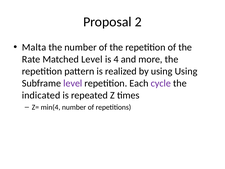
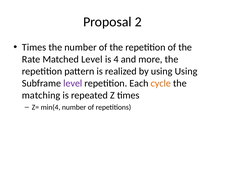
Malta: Malta -> Times (34, 47)
cycle colour: purple -> orange (161, 83)
indicated: indicated -> matching (41, 95)
